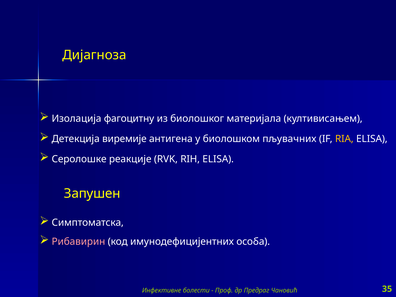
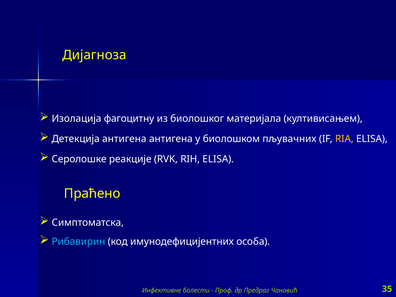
Детекција виремије: виремије -> антигена (124, 139)
Запушен: Запушен -> Праћено (92, 194)
Рибавирин colour: pink -> light blue (78, 242)
